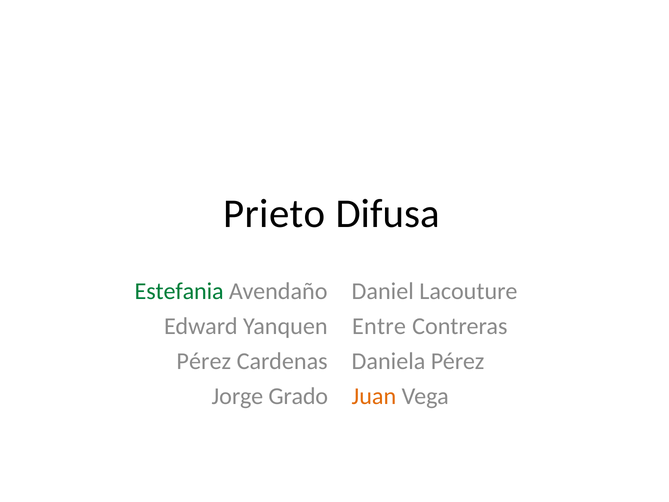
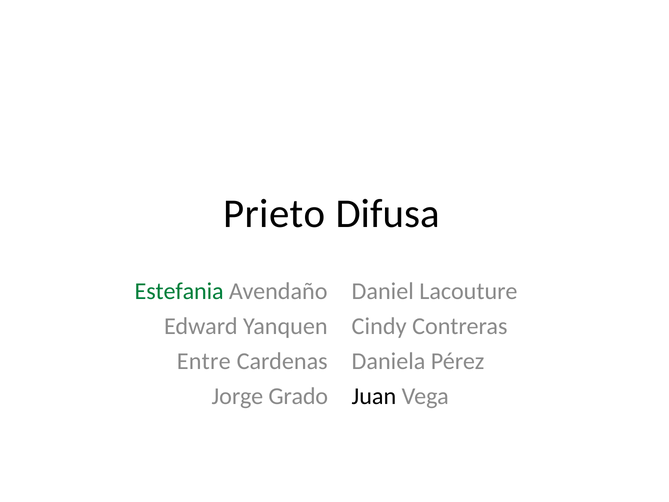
Entre: Entre -> Cindy (379, 326)
Pérez: Pérez -> Entre (204, 361)
Juan colour: orange -> black (374, 396)
